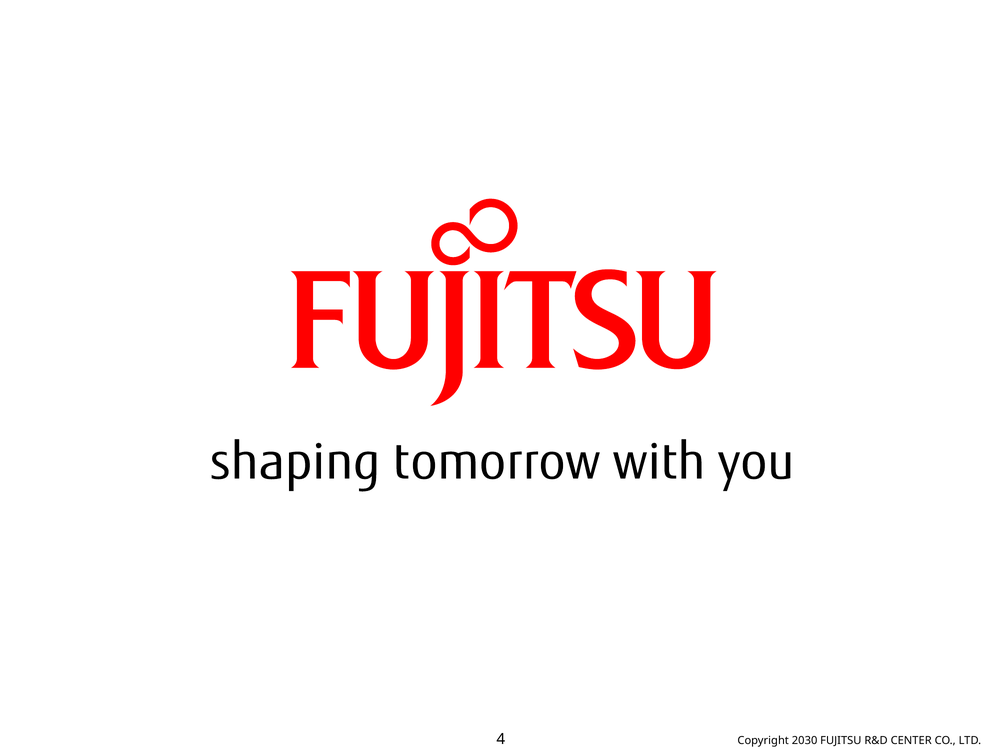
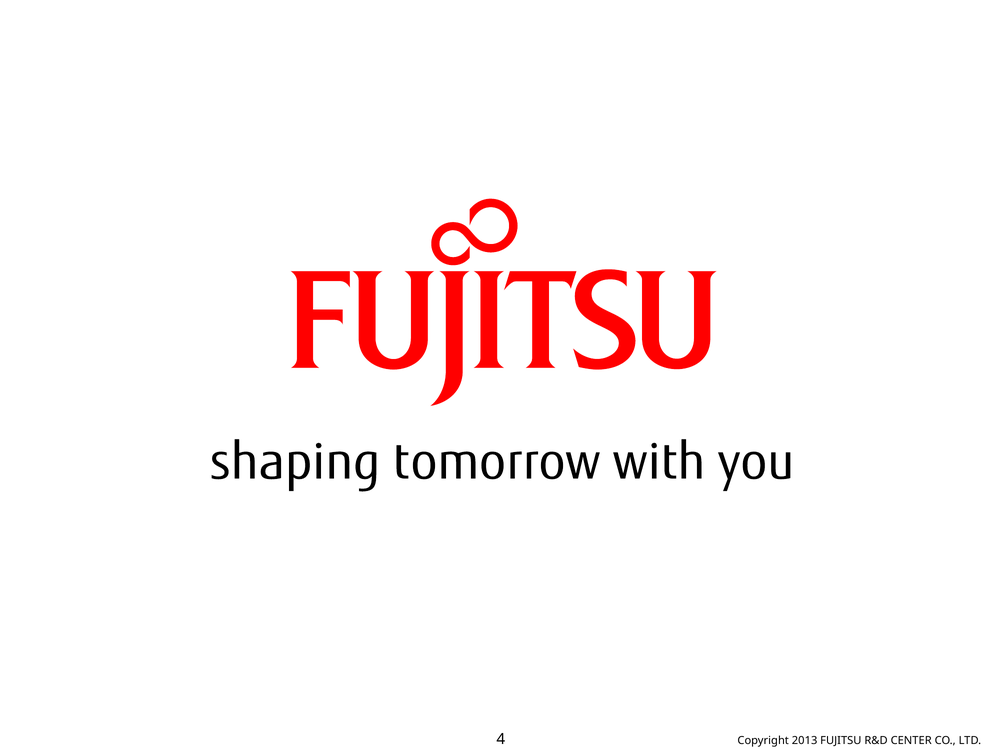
2030: 2030 -> 2013 (805, 741)
